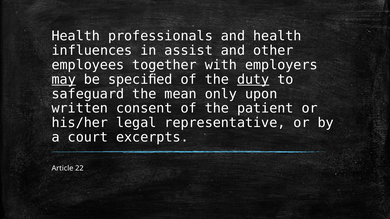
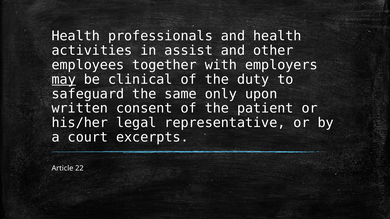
influences: influences -> activities (92, 51)
speciﬁed: speciﬁed -> clinical (140, 80)
duty underline: present -> none (253, 80)
mean: mean -> same (181, 94)
